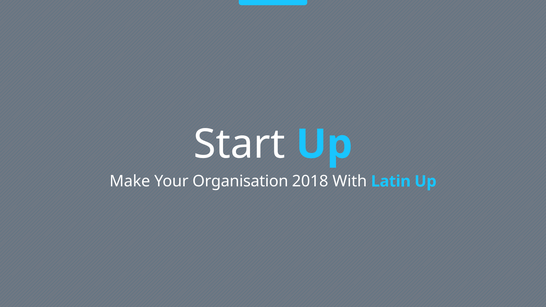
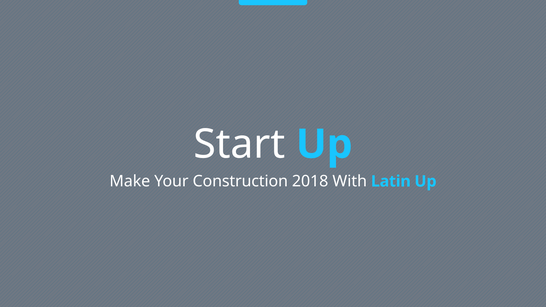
Organisation: Organisation -> Construction (240, 181)
